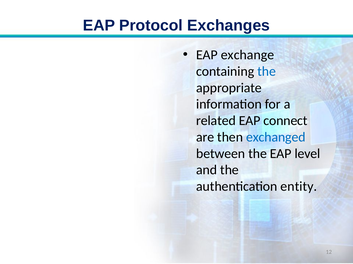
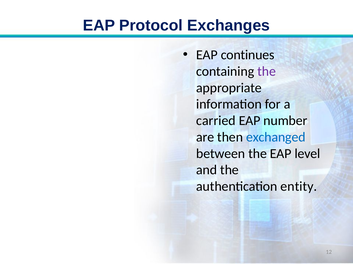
exchange: exchange -> continues (248, 55)
the colour: blue -> purple (267, 72)
related: related -> carried (216, 121)
connect: connect -> number (285, 121)
